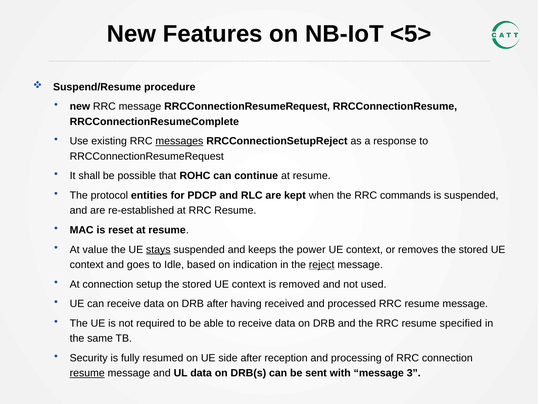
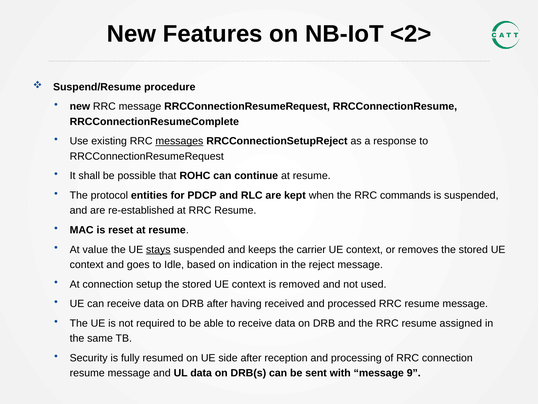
<5>: <5> -> <2> (411, 34)
power: power -> carrier (311, 250)
reject underline: present -> none (322, 265)
specified: specified -> assigned (461, 324)
resume underline: present -> none (87, 373)
3: 3 -> 9 (414, 373)
